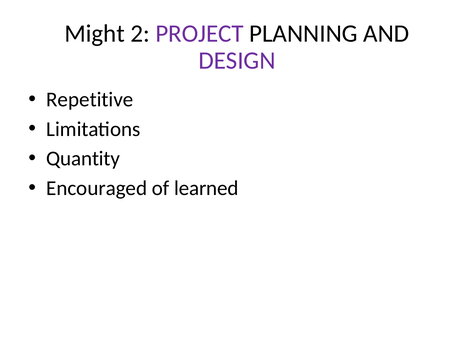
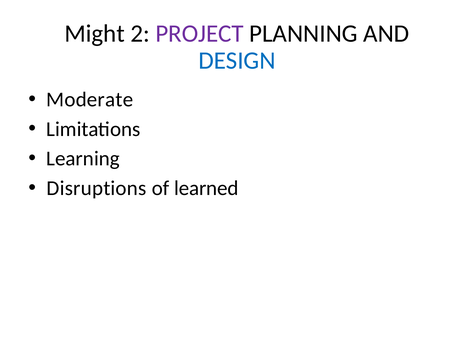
DESIGN colour: purple -> blue (237, 61)
Repetitive: Repetitive -> Moderate (90, 99)
Quantity: Quantity -> Learning (83, 158)
Encouraged: Encouraged -> Disruptions (97, 188)
